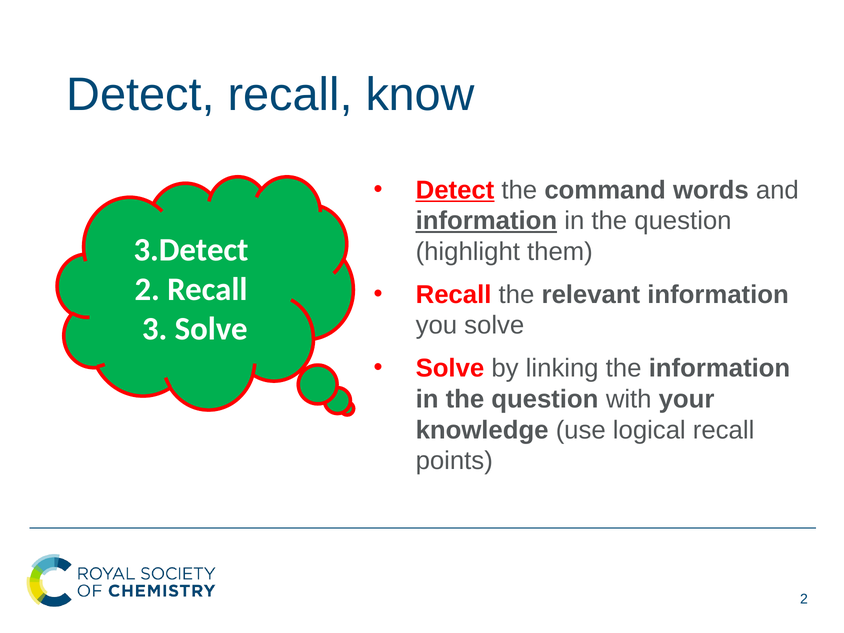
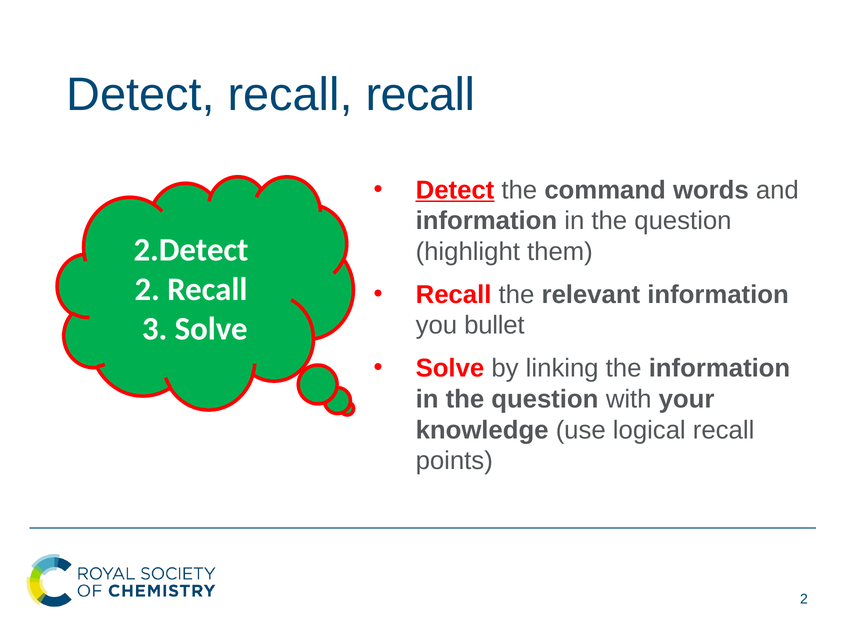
recall know: know -> recall (420, 95)
information underline: present -> none (486, 221)
3.Detect: 3.Detect -> 2.Detect (191, 250)
you solve: solve -> bullet (494, 325)
